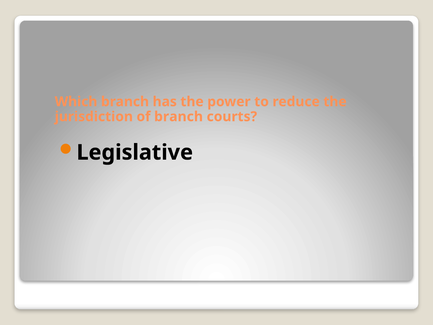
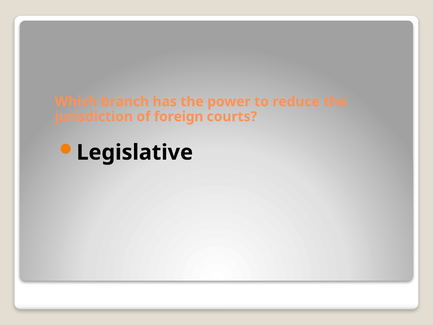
of branch: branch -> foreign (179, 117)
